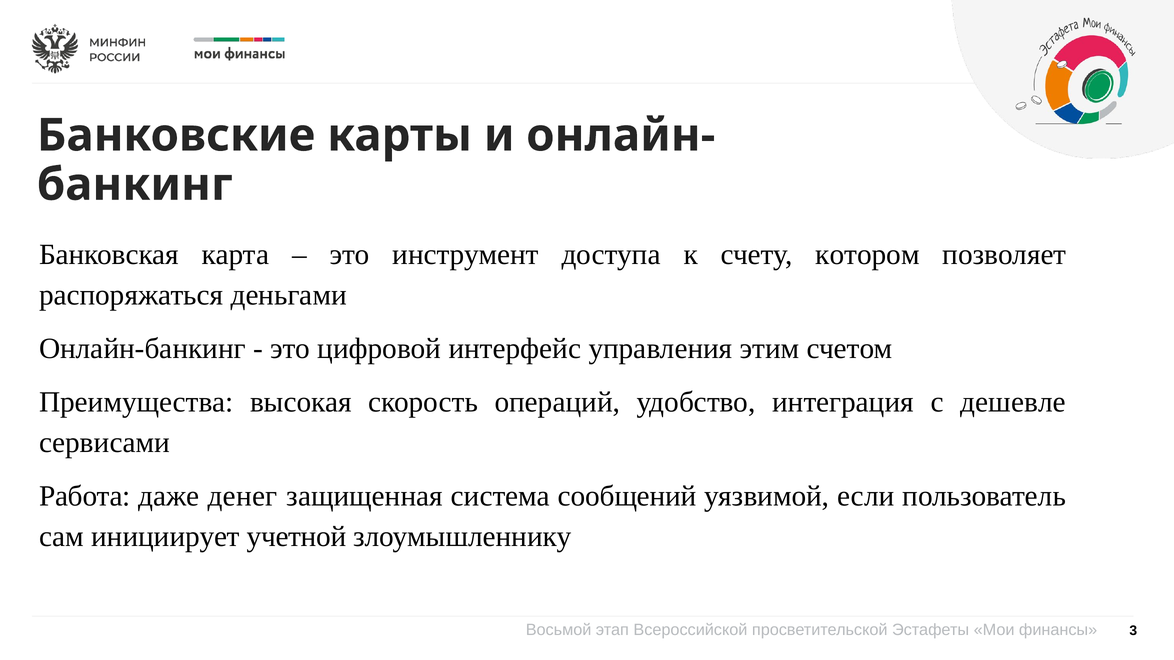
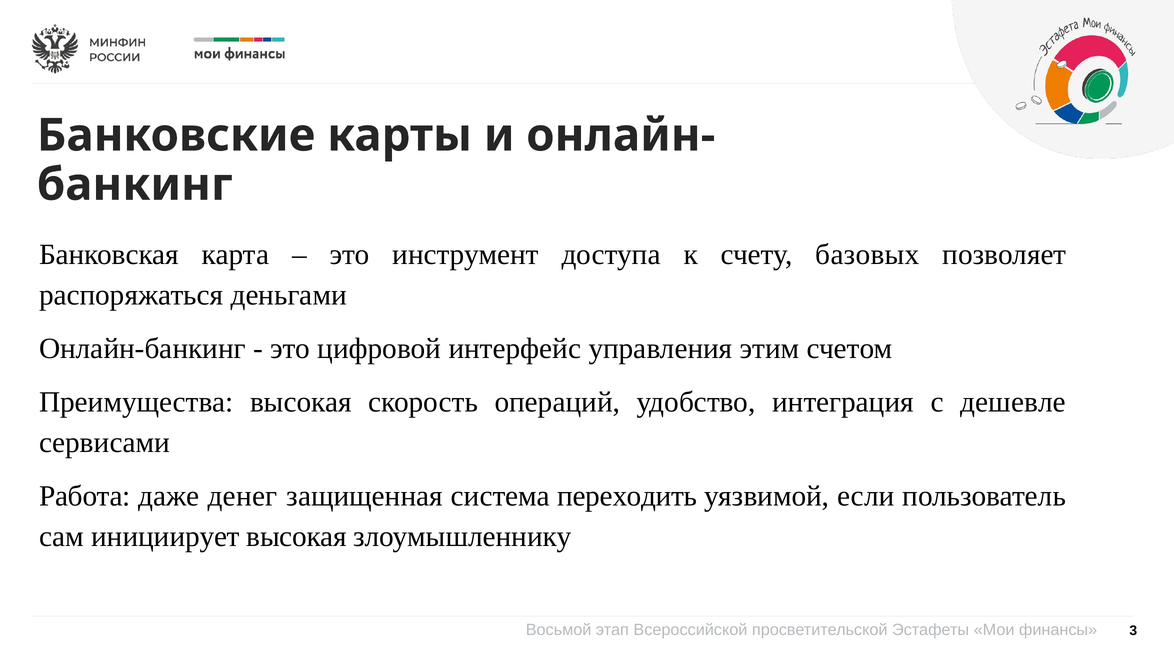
котором: котором -> базовых (867, 255)
сообщений: сообщений -> переходить (627, 496)
инициирует учетной: учетной -> высокая (297, 537)
